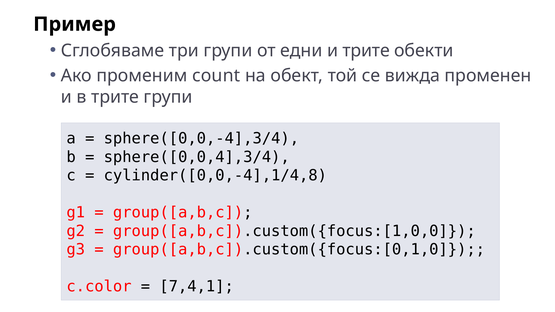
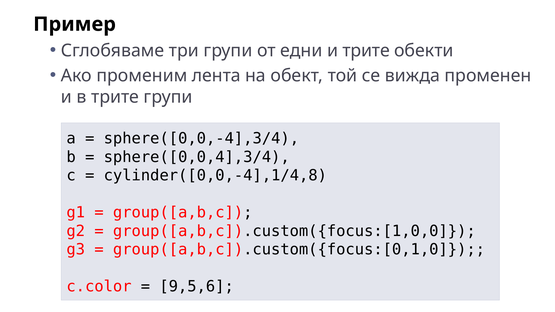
count: count -> лента (216, 76)
7,4,1: 7,4,1 -> 9,5,6 (197, 287)
